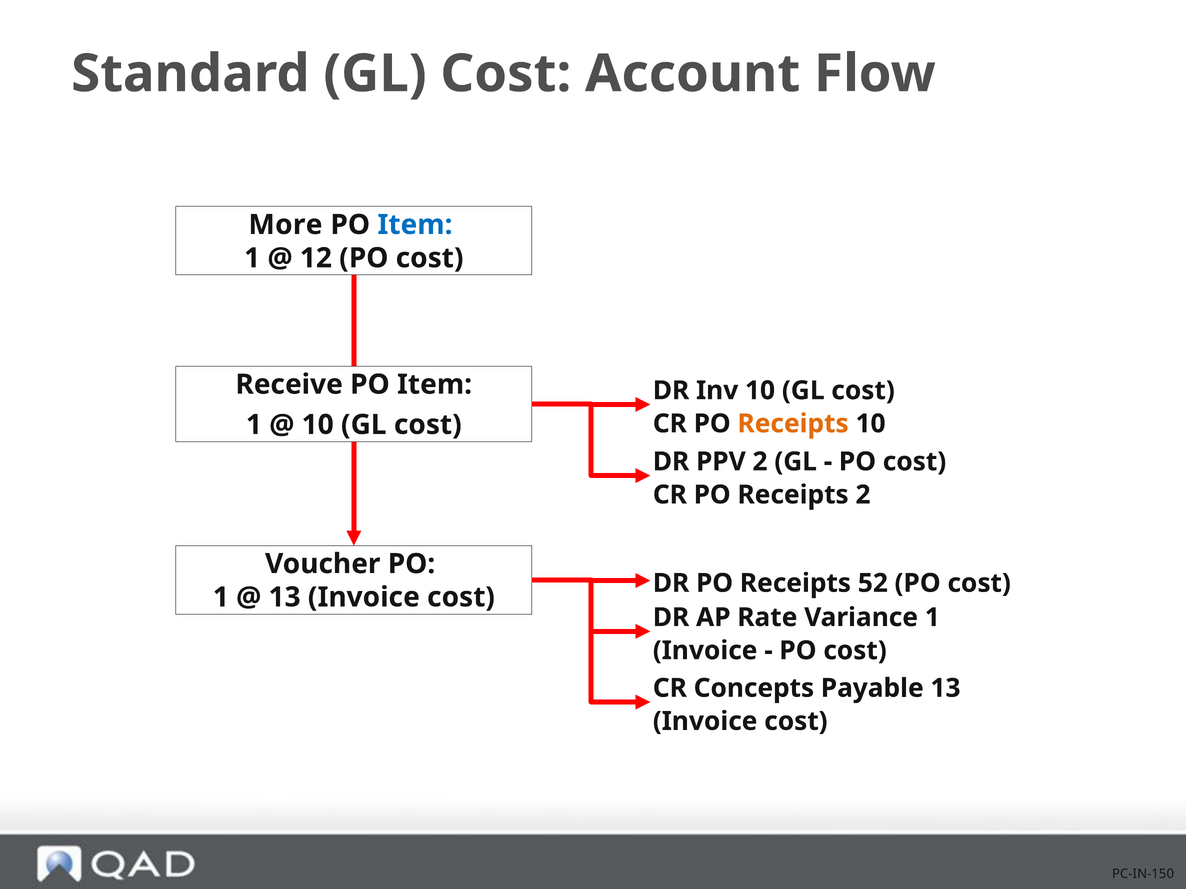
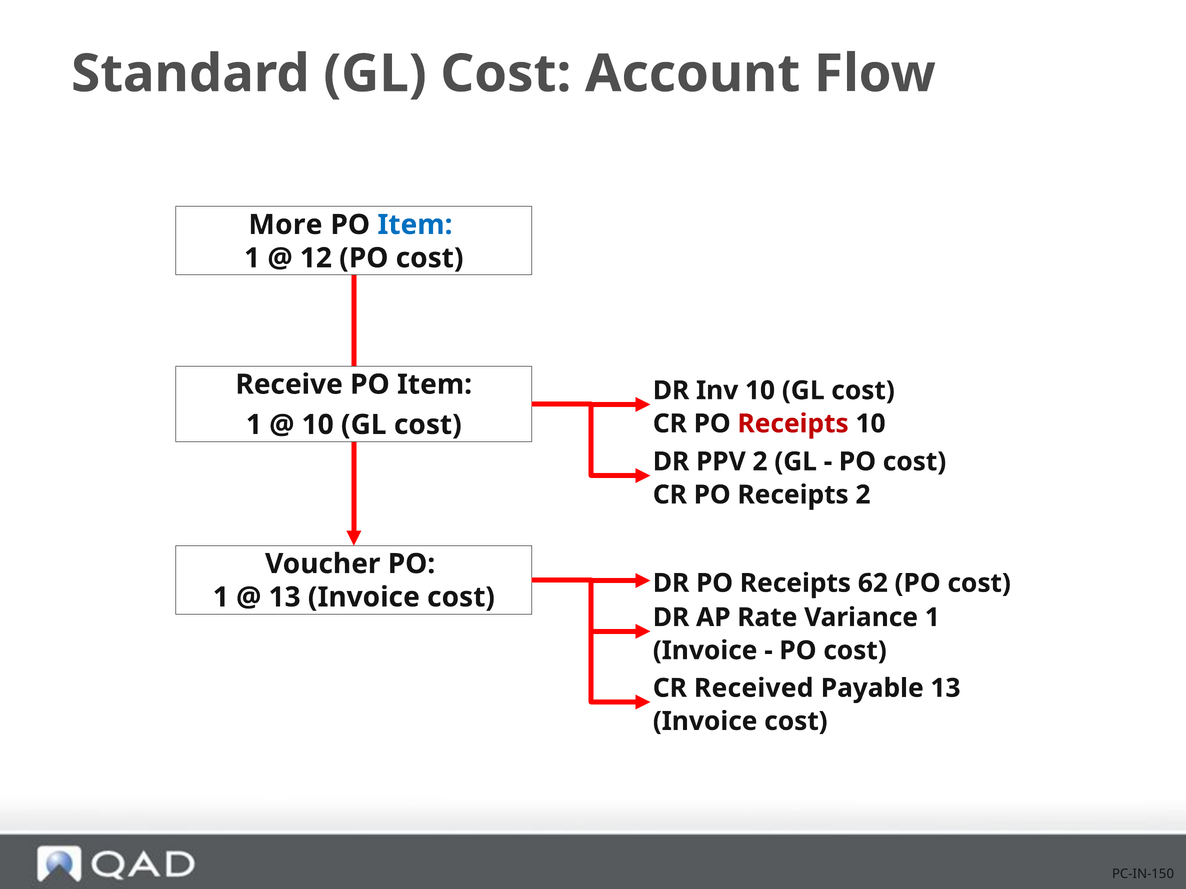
Receipts colour: orange -> red (793, 424)
52: 52 -> 62 (873, 583)
Concepts: Concepts -> Received (754, 688)
